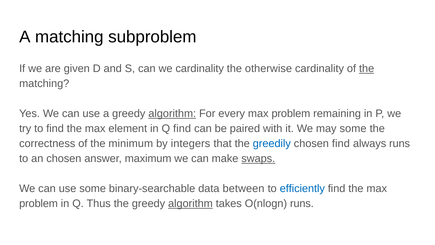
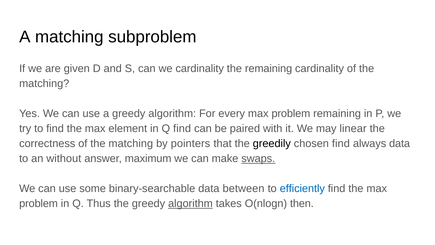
the otherwise: otherwise -> remaining (269, 68)
the underline: present -> none (367, 68)
algorithm underline: present -> none (172, 113)
may some: some -> linear (353, 128)
correctness of the minimum: minimum -> matching (131, 143)
integers: integers -> pointers (191, 143)
greedily colour: blue -> black (272, 143)
always runs: runs -> data (400, 143)
an chosen: chosen -> without (64, 158)
O(nlogn runs: runs -> then (302, 203)
